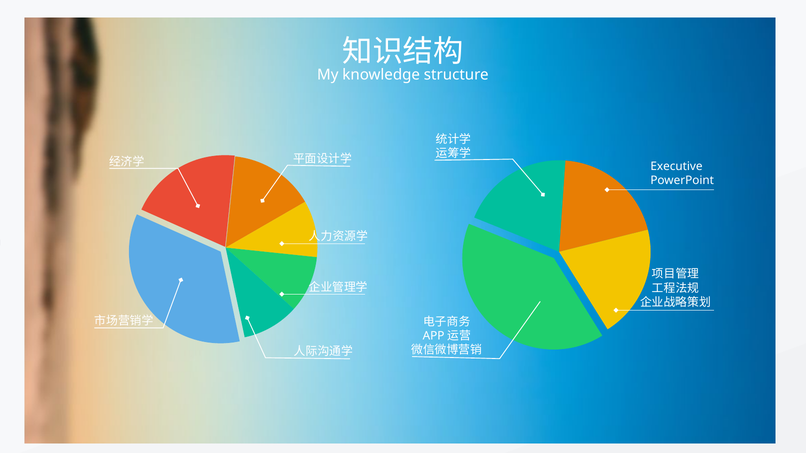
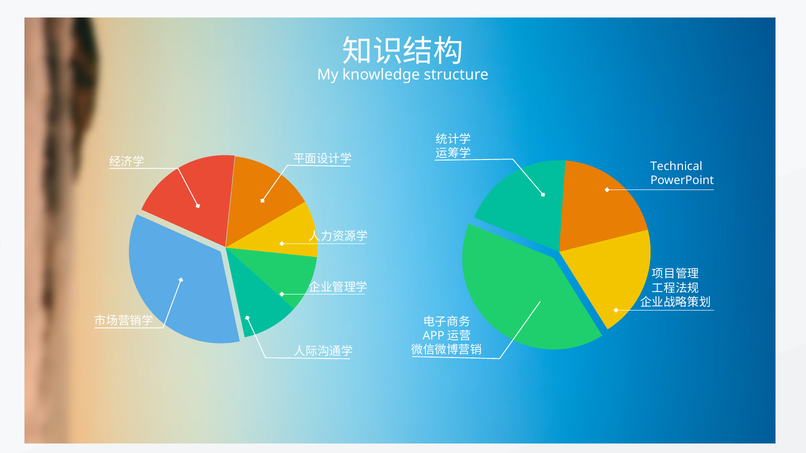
Executive: Executive -> Technical (676, 166)
